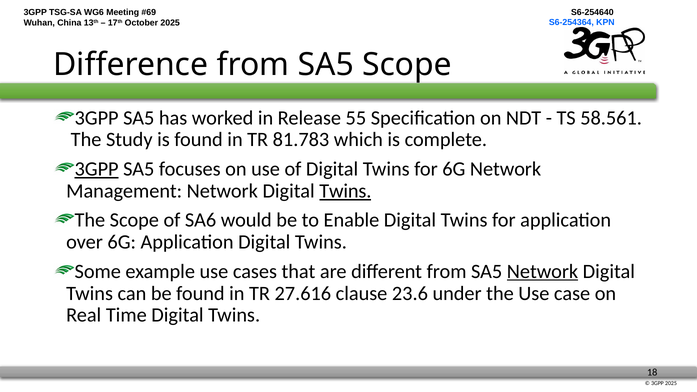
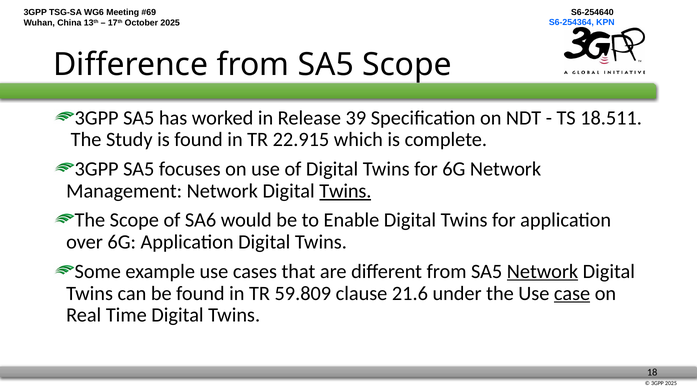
55: 55 -> 39 (356, 118)
58.561: 58.561 -> 18.511 (611, 118)
81.783: 81.783 -> 22.915 (301, 140)
3GPP underline: present -> none (97, 169)
27.616: 27.616 -> 59.809 (303, 293)
23.6: 23.6 -> 21.6 (410, 293)
case underline: none -> present (572, 293)
